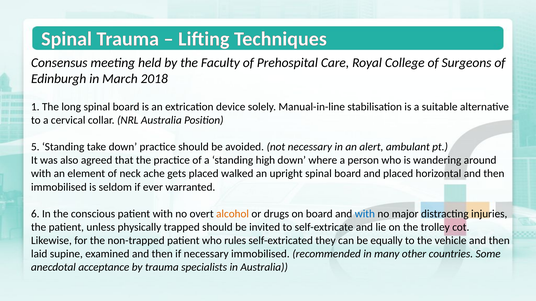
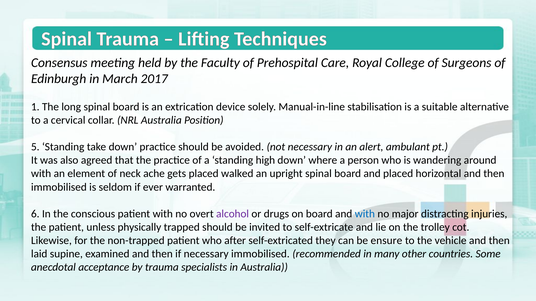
2018: 2018 -> 2017 (154, 79)
alcohol colour: orange -> purple (233, 214)
rules: rules -> after (235, 241)
equally: equally -> ensure (386, 241)
